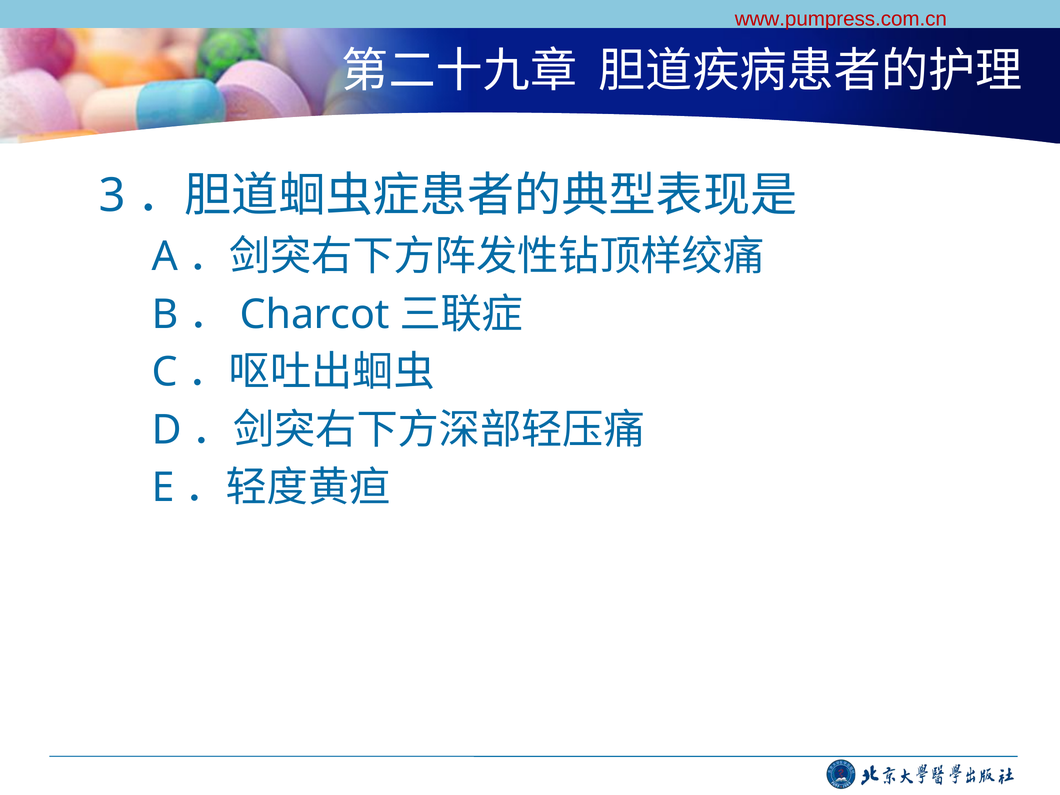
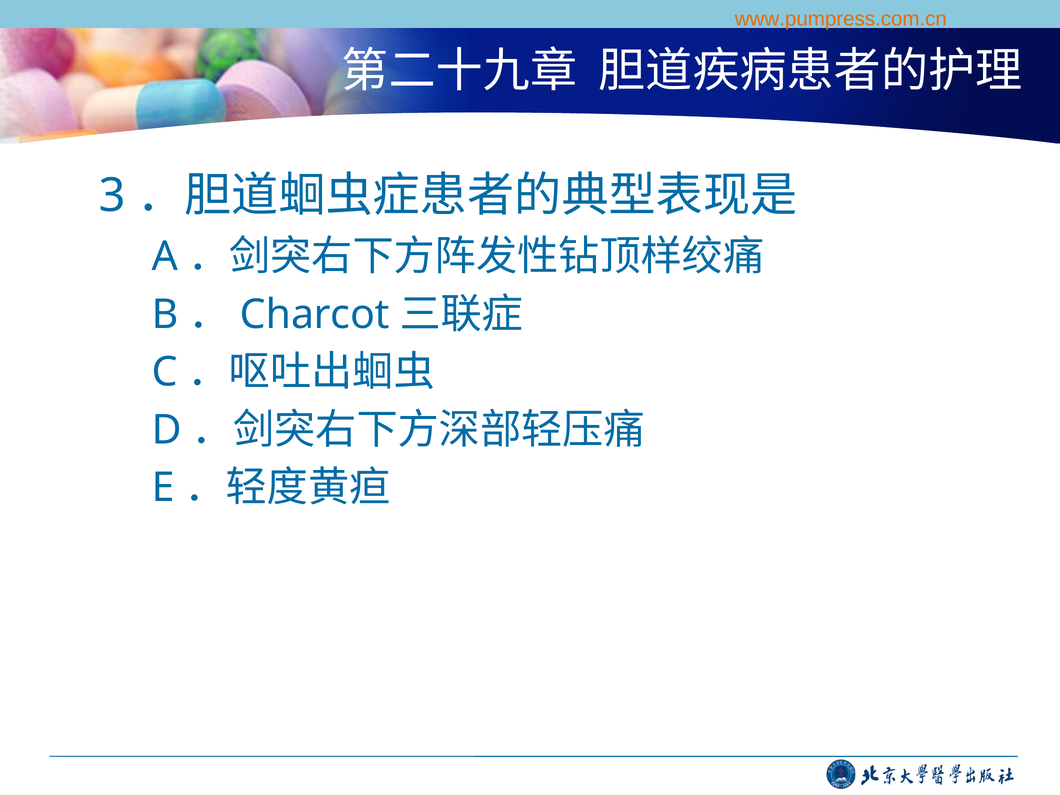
www.pumpress.com.cn colour: red -> orange (841, 19)
